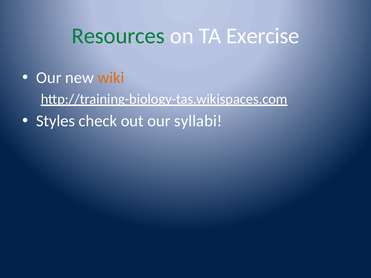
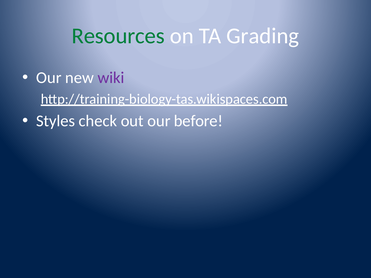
Exercise: Exercise -> Grading (263, 36)
wiki colour: orange -> purple (111, 78)
syllabi: syllabi -> before (198, 121)
